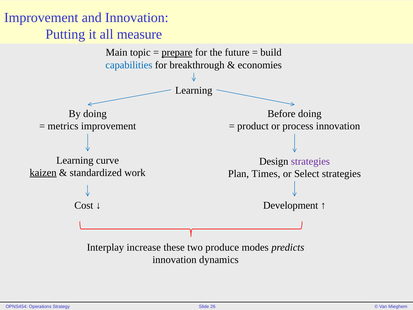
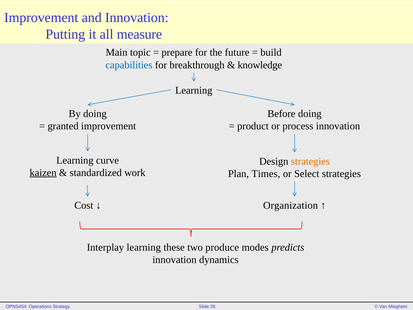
prepare underline: present -> none (177, 53)
economies: economies -> knowledge (260, 65)
metrics: metrics -> granted (63, 126)
strategies colour: purple -> orange (310, 161)
Development: Development -> Organization (291, 205)
Interplay increase: increase -> learning (144, 247)
